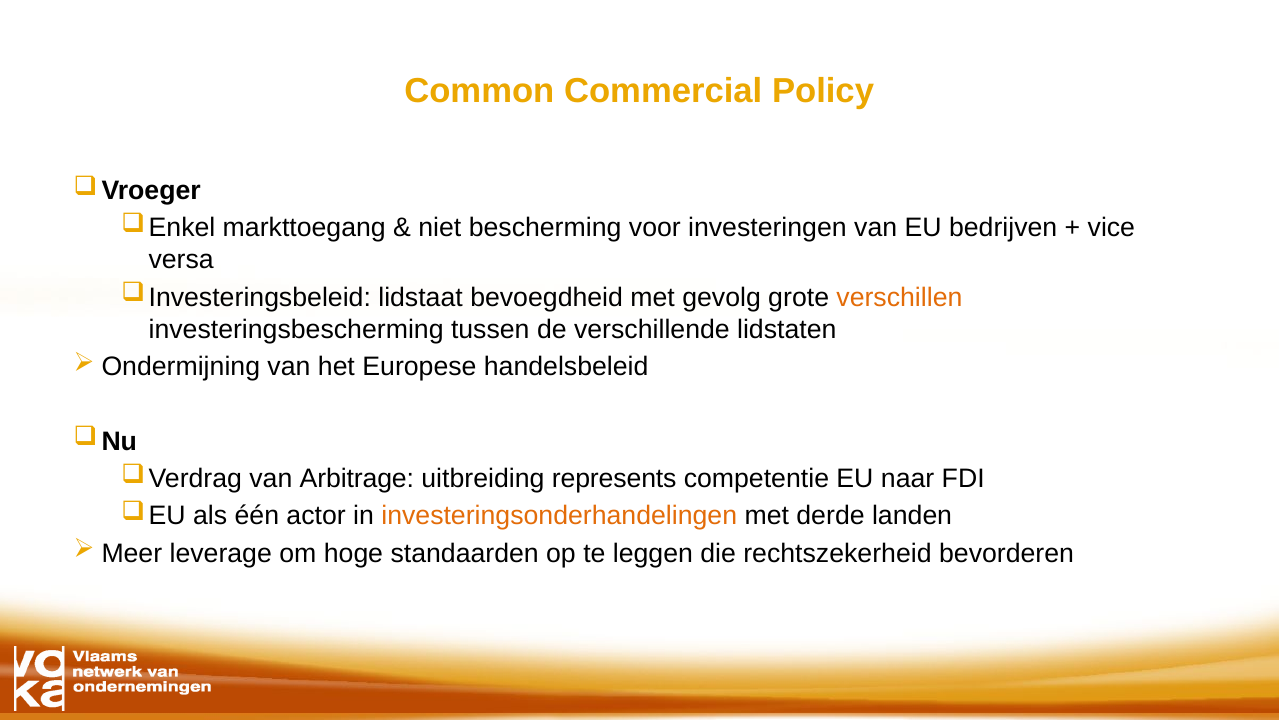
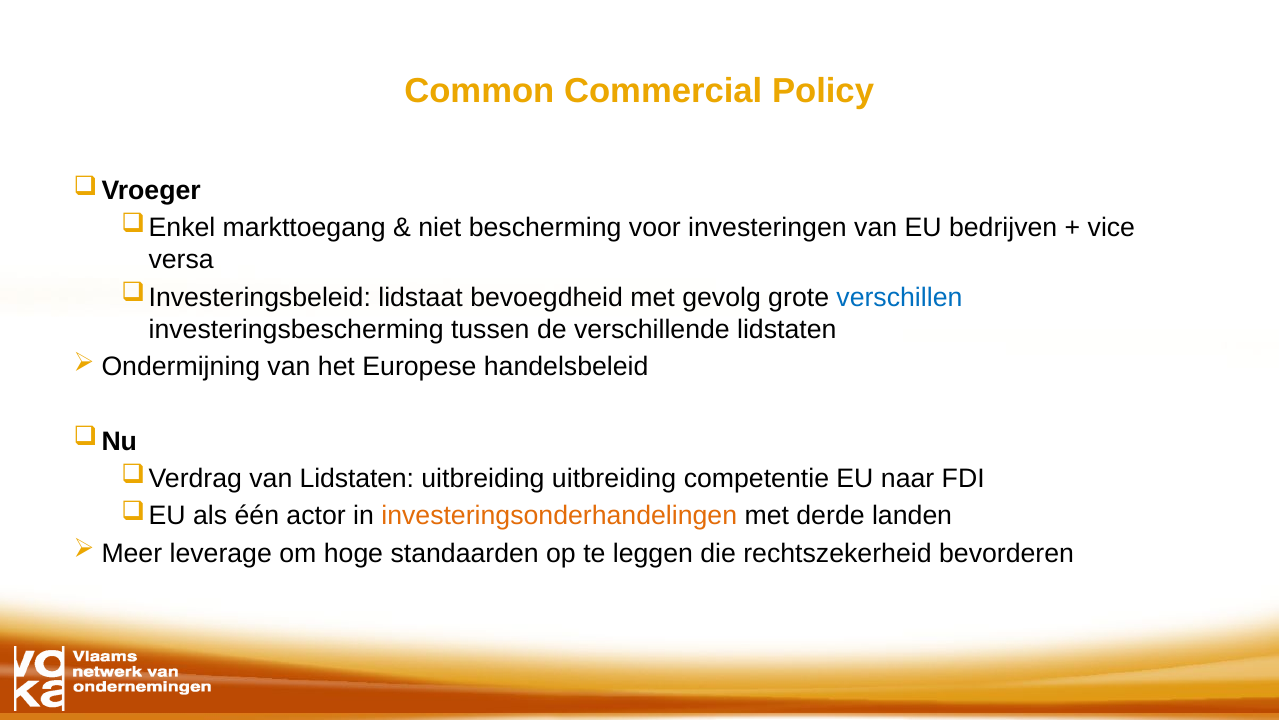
verschillen colour: orange -> blue (899, 297)
van Arbitrage: Arbitrage -> Lidstaten (357, 478)
uitbreiding represents: represents -> uitbreiding (614, 478)
